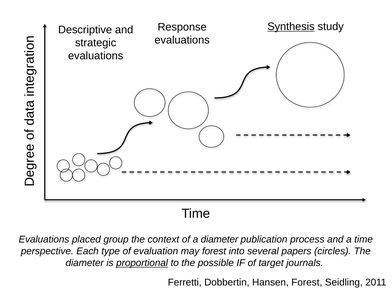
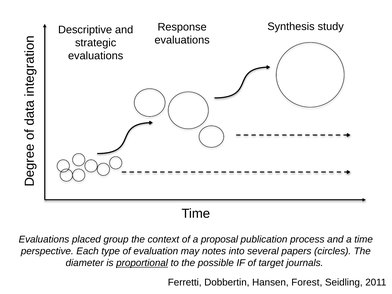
Synthesis underline: present -> none (291, 27)
a diameter: diameter -> proposal (219, 239)
may forest: forest -> notes (214, 251)
